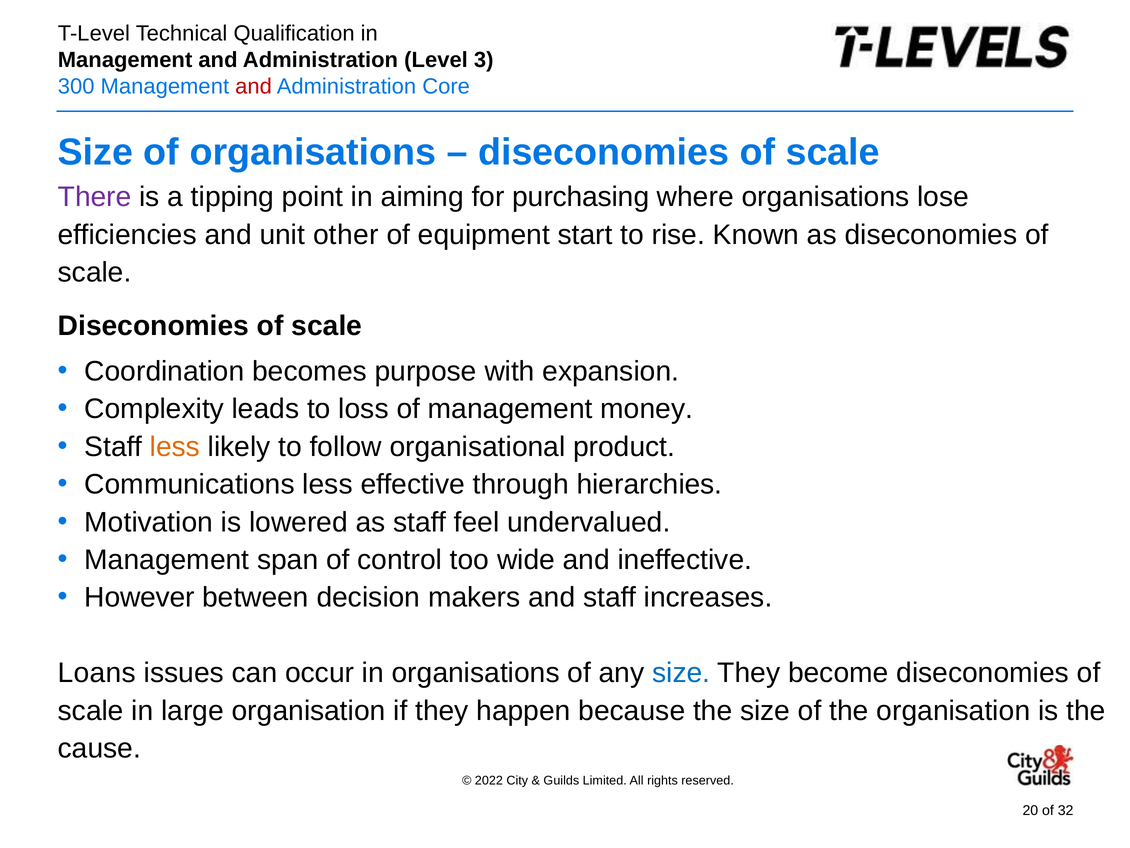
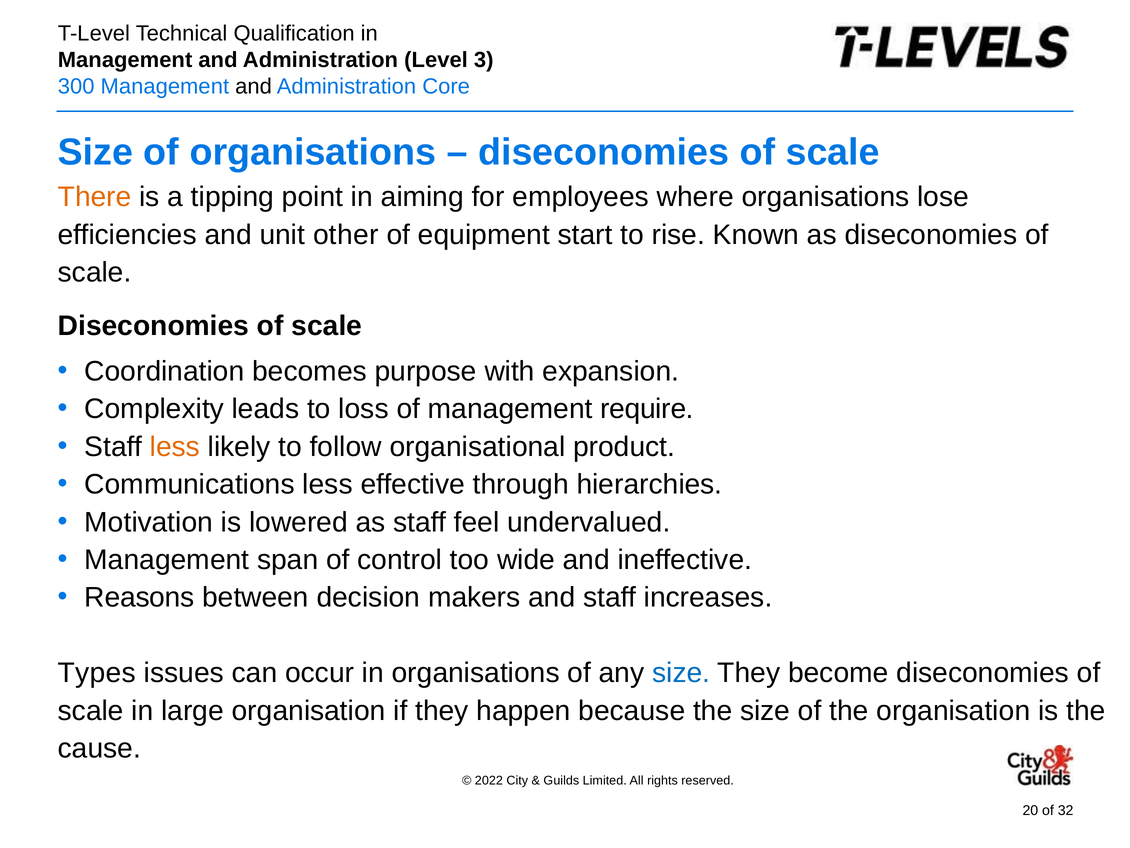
and colour: red -> black (254, 86)
There colour: purple -> orange (95, 197)
purchasing: purchasing -> employees (581, 197)
money: money -> require (647, 409)
However: However -> Reasons (139, 597)
Loans: Loans -> Types (97, 673)
